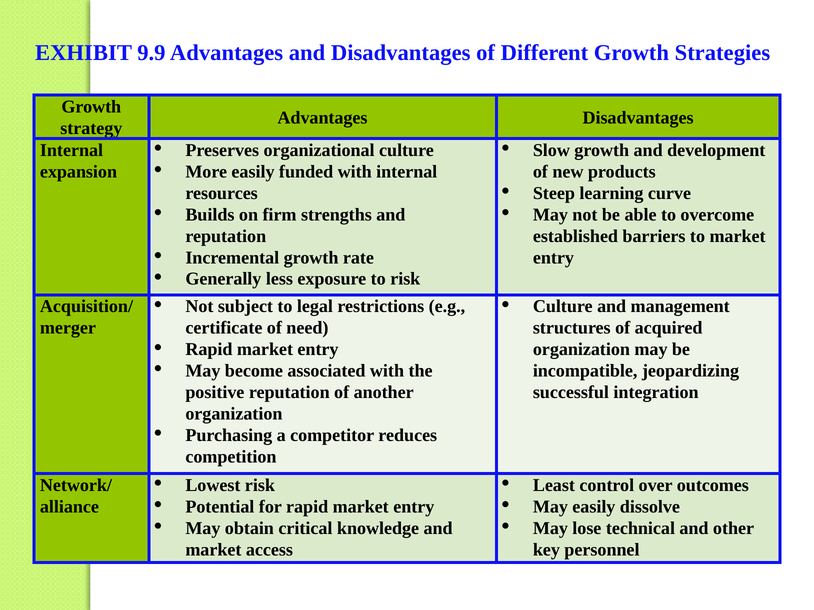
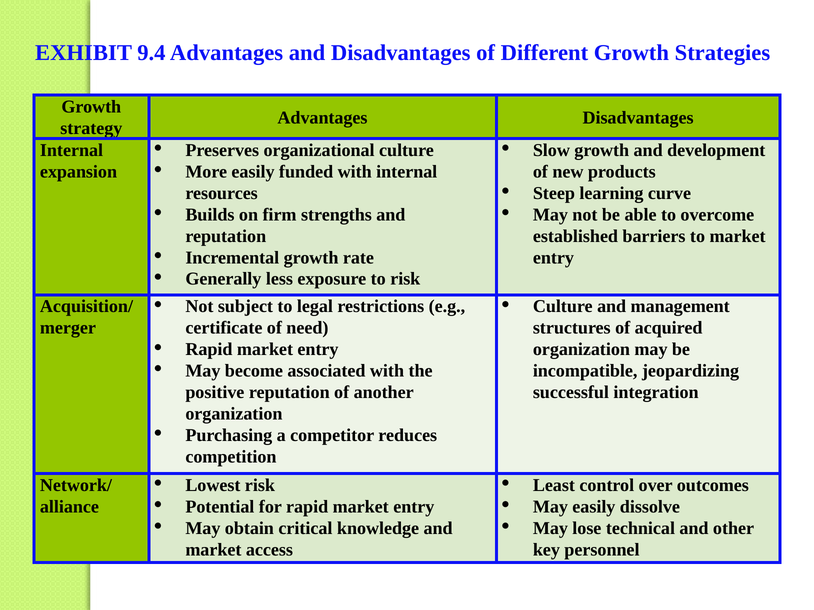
9.9: 9.9 -> 9.4 (151, 53)
